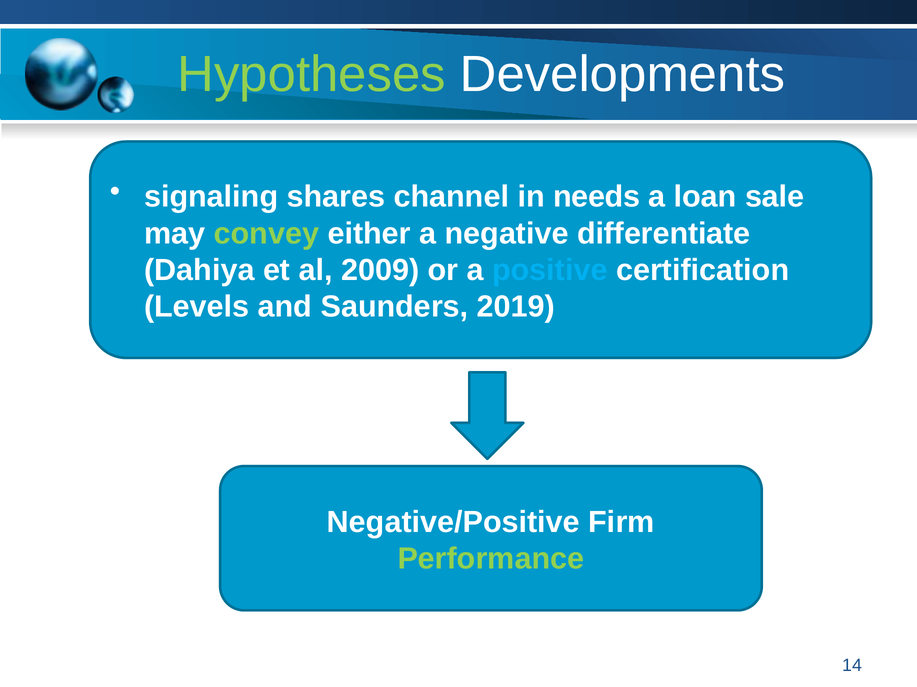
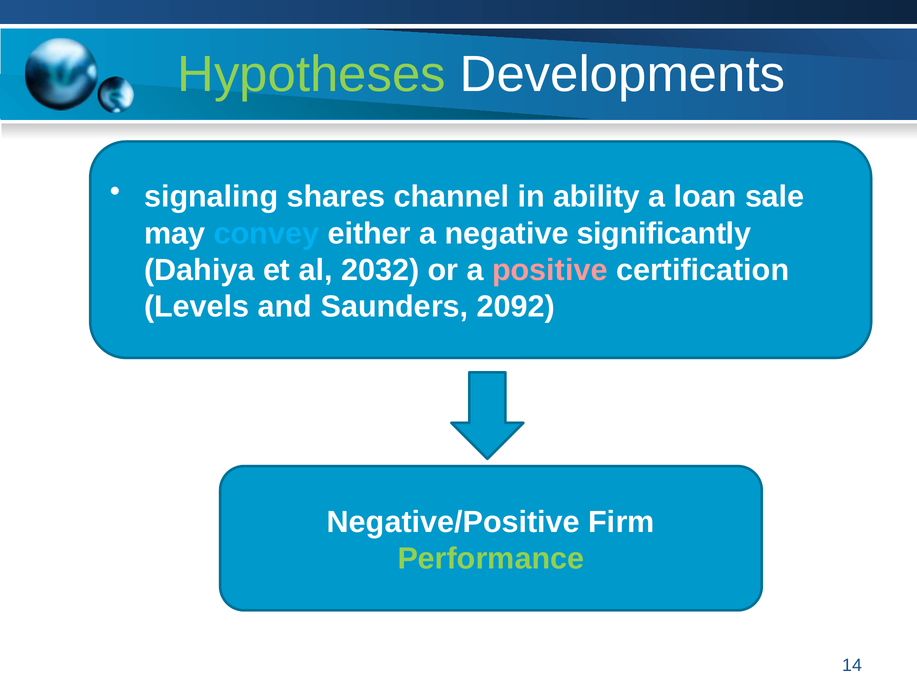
needs: needs -> ability (597, 197)
convey colour: light green -> light blue (266, 234)
differentiate: differentiate -> significantly (664, 234)
2009: 2009 -> 2032 (380, 270)
positive colour: light blue -> pink (550, 270)
2019: 2019 -> 2092 (516, 307)
